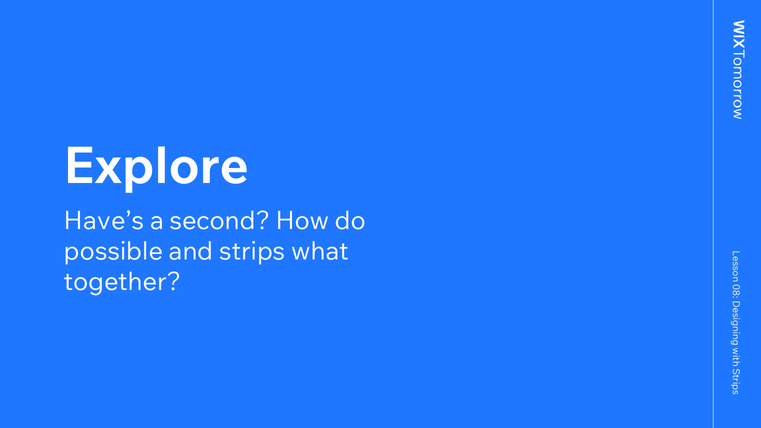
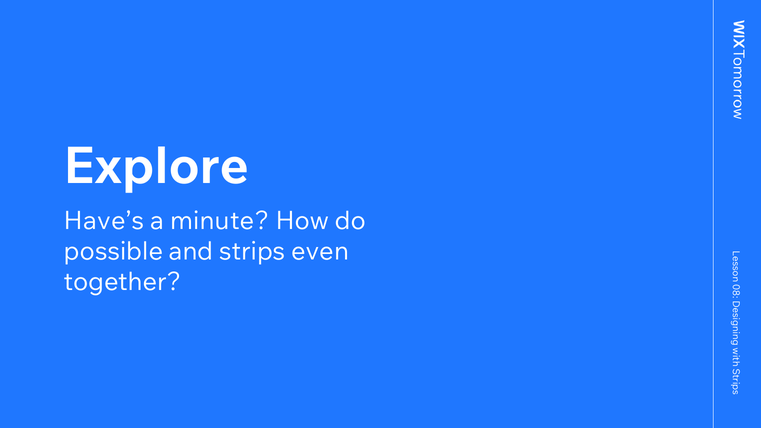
second: second -> minute (220, 221)
what: what -> even (320, 252)
